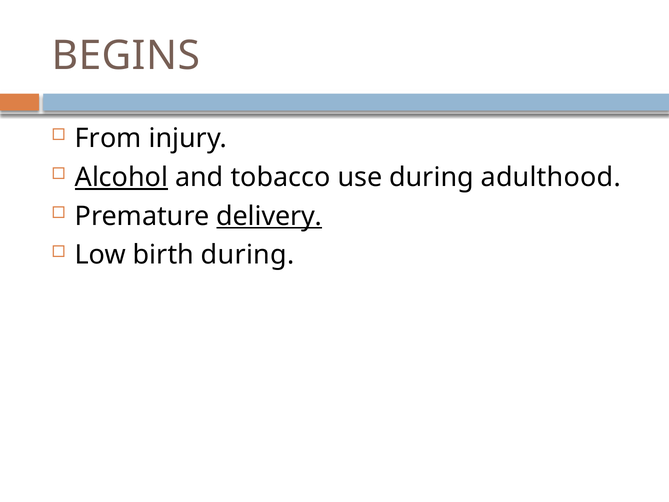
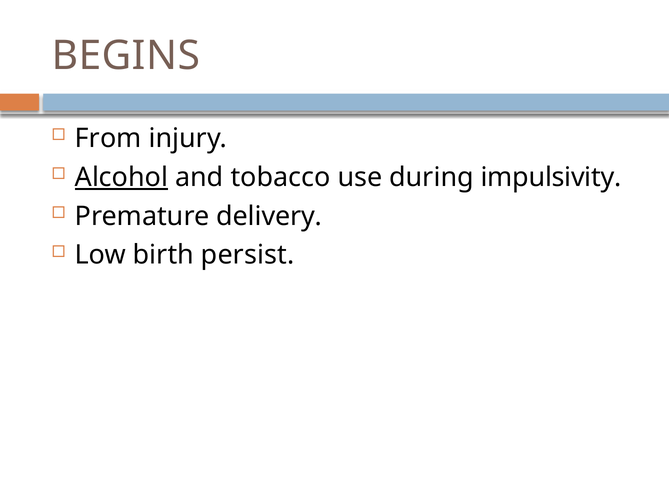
adulthood: adulthood -> impulsivity (551, 177)
delivery underline: present -> none (269, 216)
birth during: during -> persist (248, 255)
